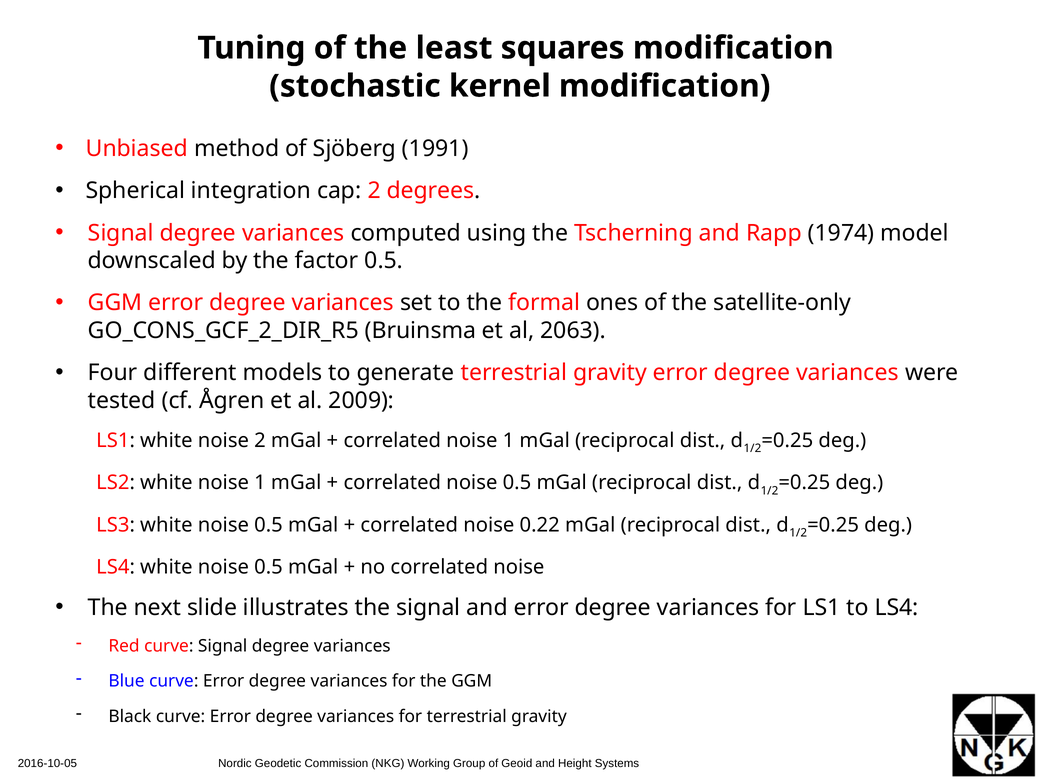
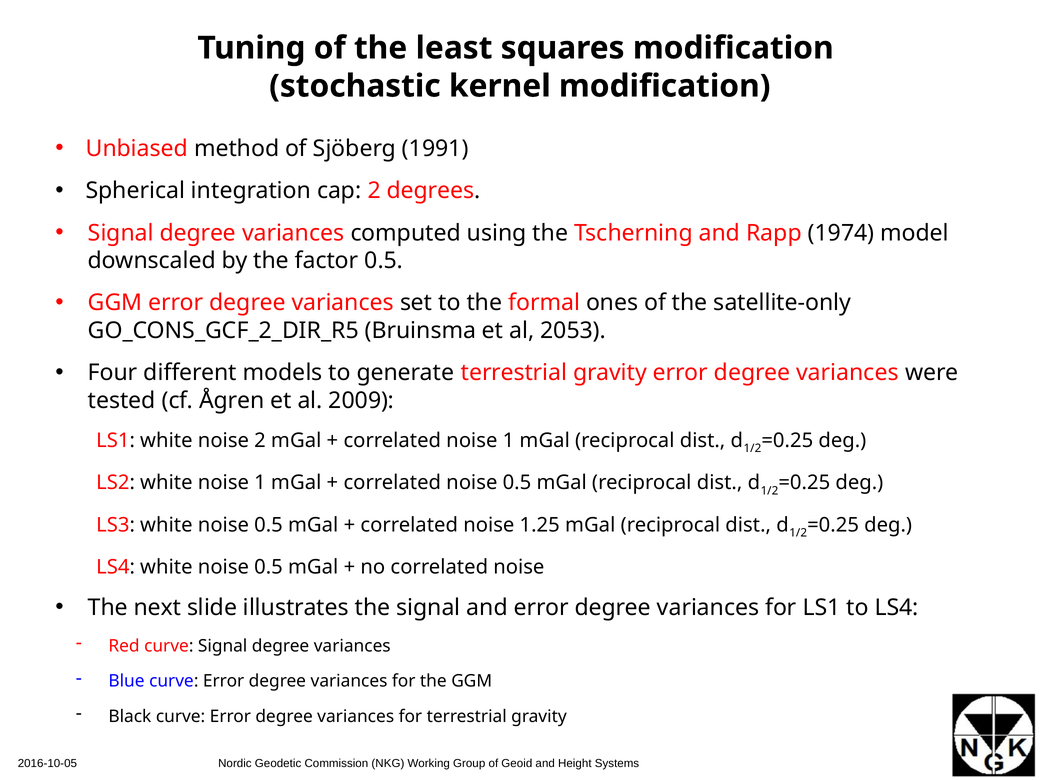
2063: 2063 -> 2053 (573, 331)
0.22: 0.22 -> 1.25 (540, 525)
